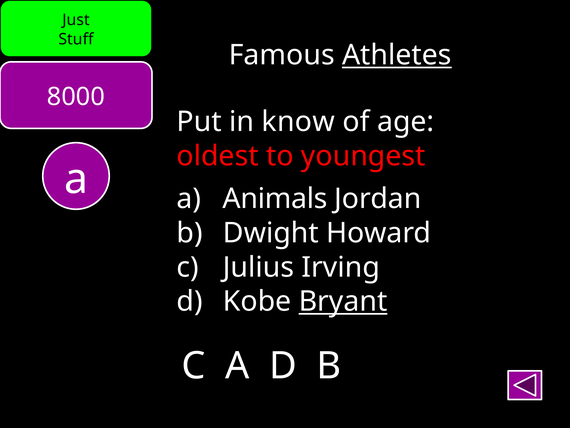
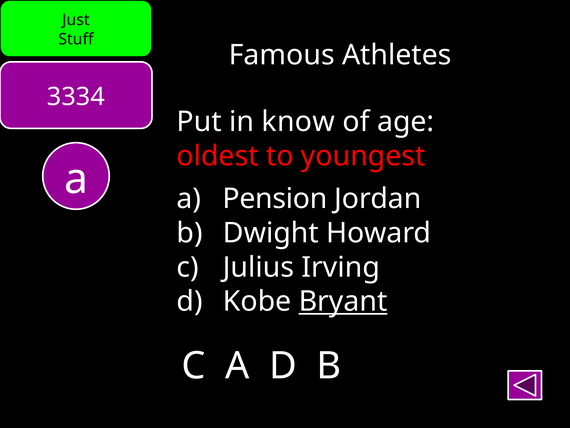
Athletes underline: present -> none (397, 55)
8000: 8000 -> 3334 (76, 97)
Animals: Animals -> Pension (275, 199)
